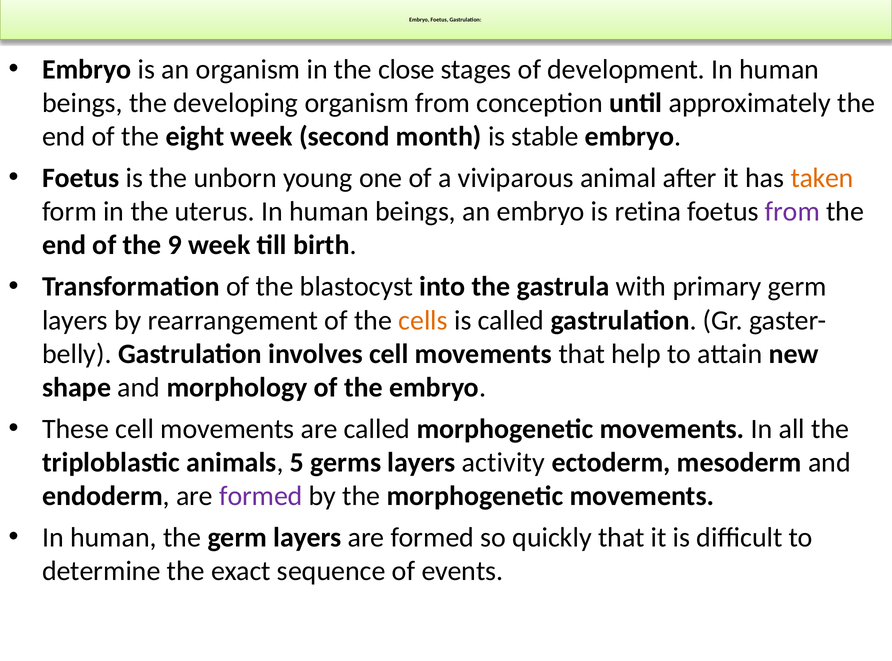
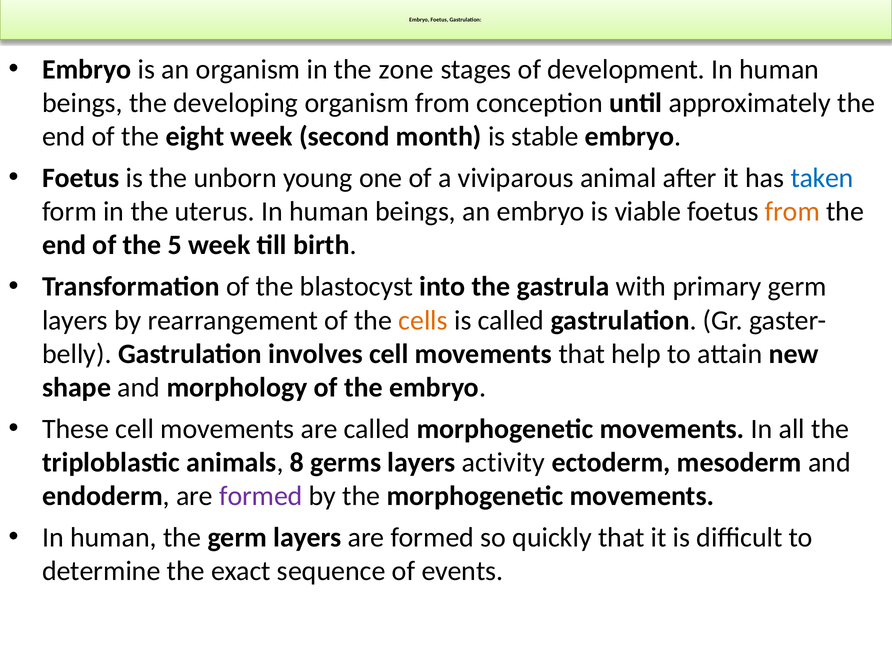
close: close -> zone (406, 69)
taken colour: orange -> blue (822, 178)
retina: retina -> viable (648, 212)
from colour: purple -> orange (792, 212)
9: 9 -> 5 (175, 245)
5: 5 -> 8 (297, 462)
